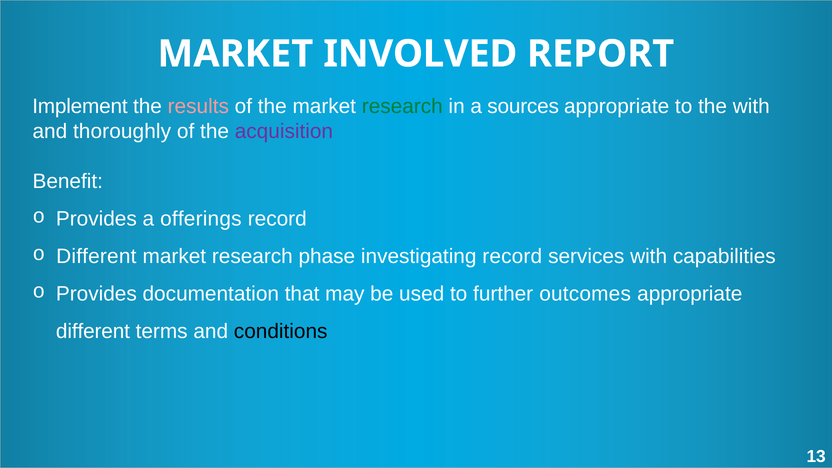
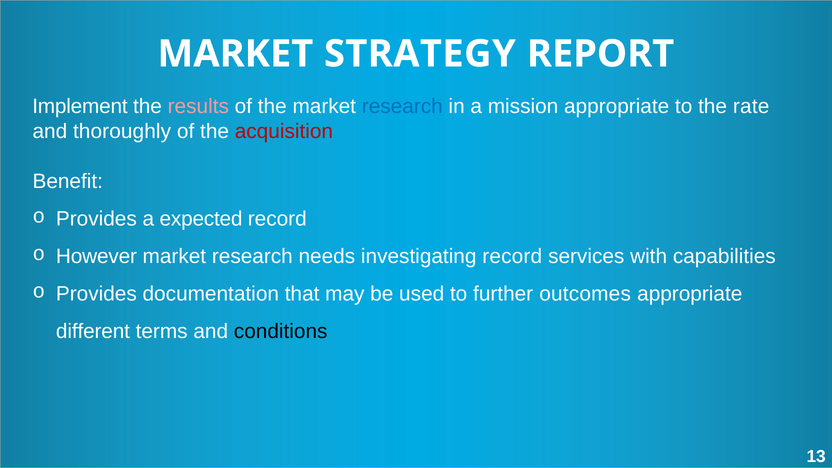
INVOLVED: INVOLVED -> STRATEGY (420, 54)
research colour: green -> blue (402, 107)
sources: sources -> mission (523, 107)
the with: with -> rate (751, 107)
acquisition colour: purple -> red (284, 132)
offerings: offerings -> expected (201, 219)
Different: Different -> However (96, 256)
phase: phase -> needs (327, 256)
